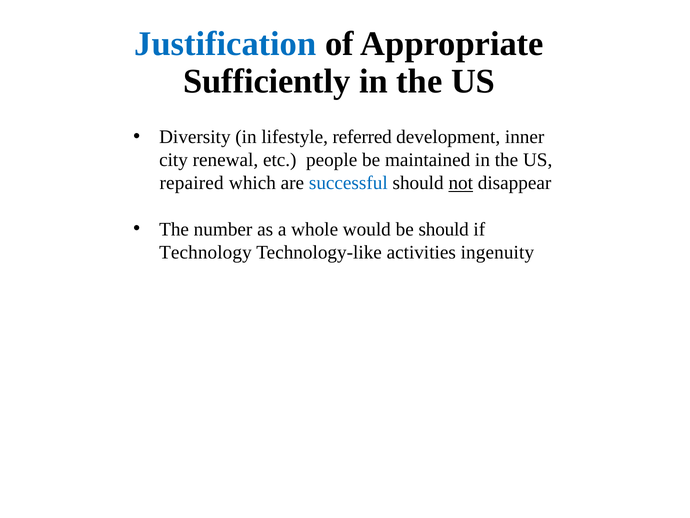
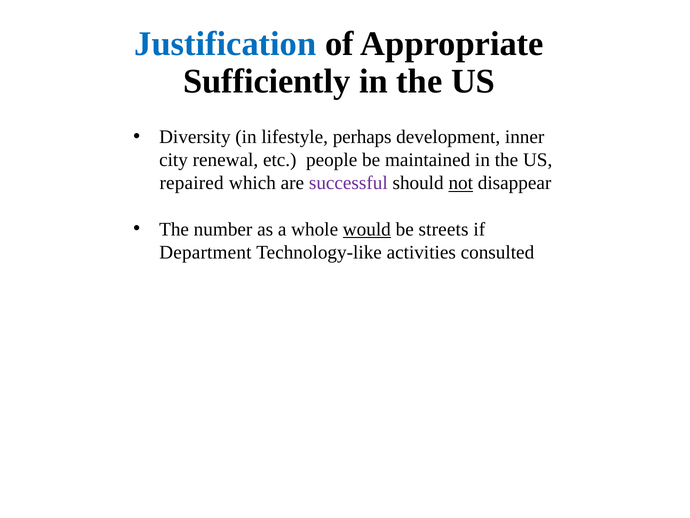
referred: referred -> perhaps (362, 137)
successful colour: blue -> purple (348, 183)
would underline: none -> present (367, 229)
be should: should -> streets (444, 229)
Technology: Technology -> Department (205, 252)
ingenuity: ingenuity -> consulted (497, 252)
